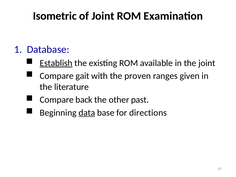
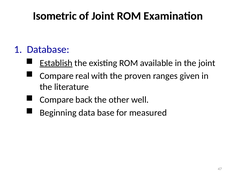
gait: gait -> real (82, 76)
past: past -> well (140, 100)
data underline: present -> none (87, 113)
directions: directions -> measured (148, 113)
